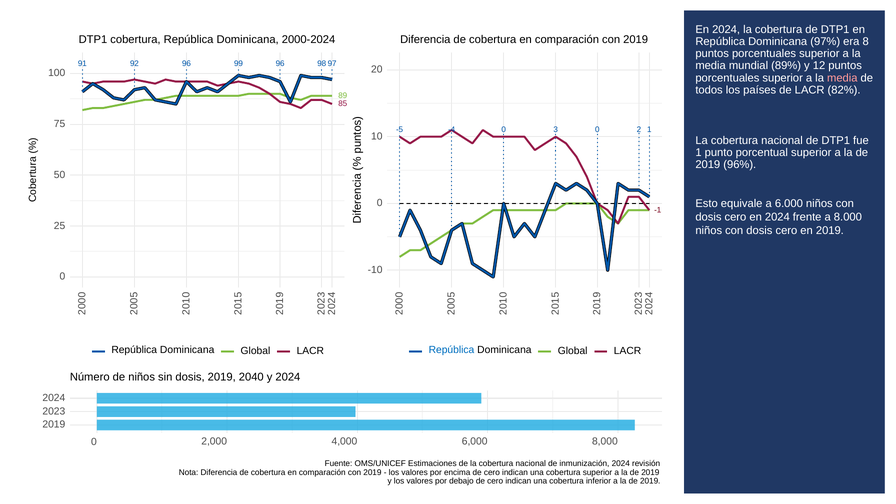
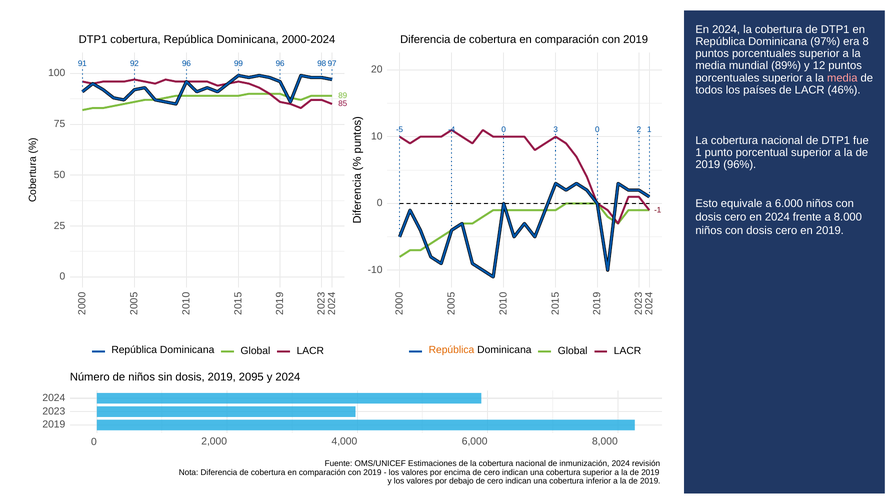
82%: 82% -> 46% (844, 90)
República colour: blue -> orange (451, 350)
2040: 2040 -> 2095 (251, 377)
